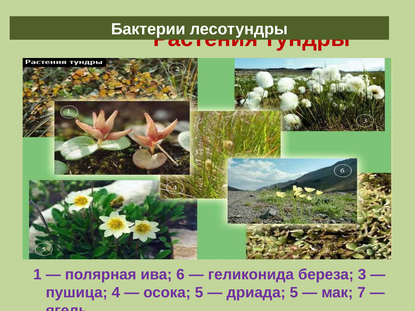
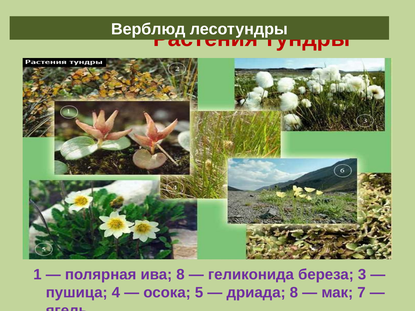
Бактерии: Бактерии -> Верблюд (148, 29)
ива 6: 6 -> 8 (180, 275)
дриада 5: 5 -> 8 (294, 293)
